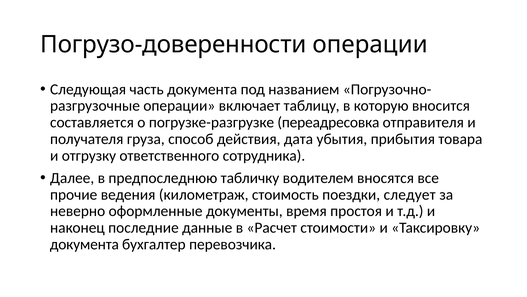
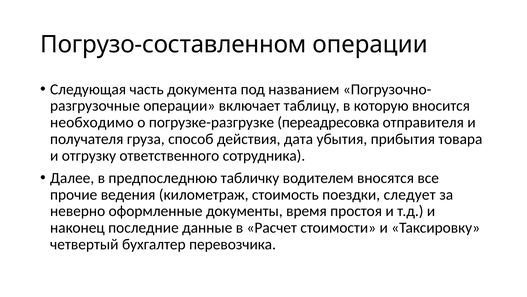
Погрузо-доверенности: Погрузо-доверенности -> Погрузо-составленном (173, 44)
составляется: составляется -> необходимо (92, 122)
документа: документа -> четвертый (84, 244)
